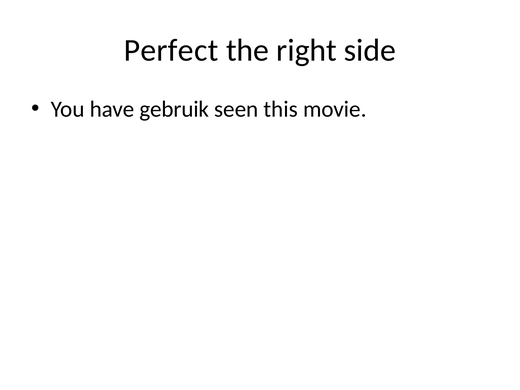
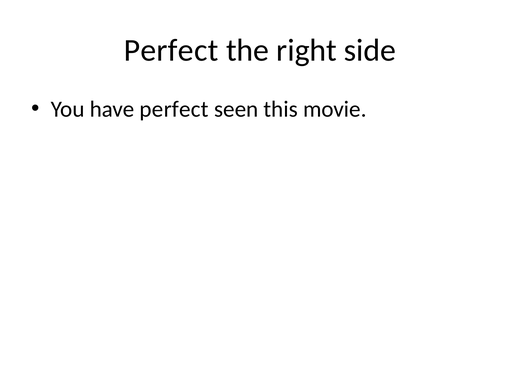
have gebruik: gebruik -> perfect (174, 109)
